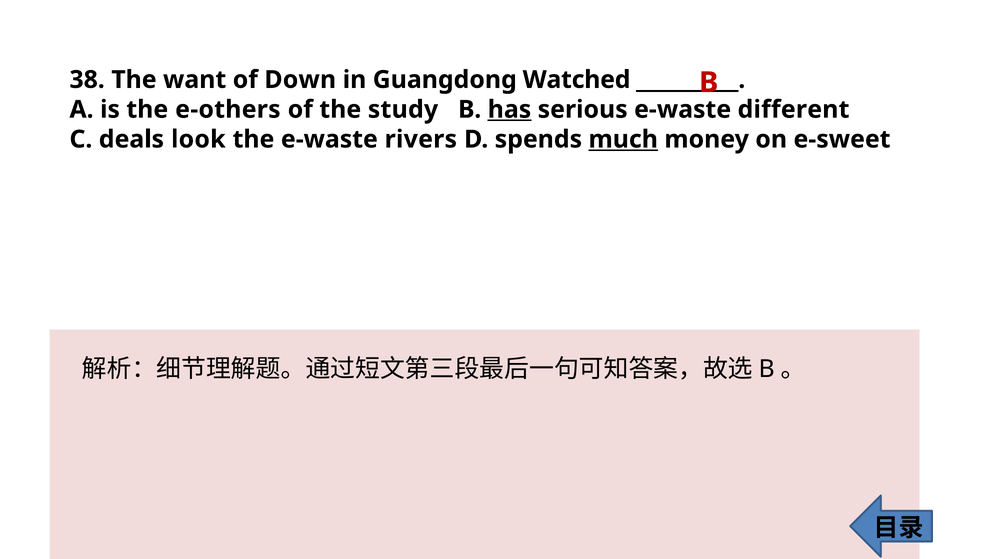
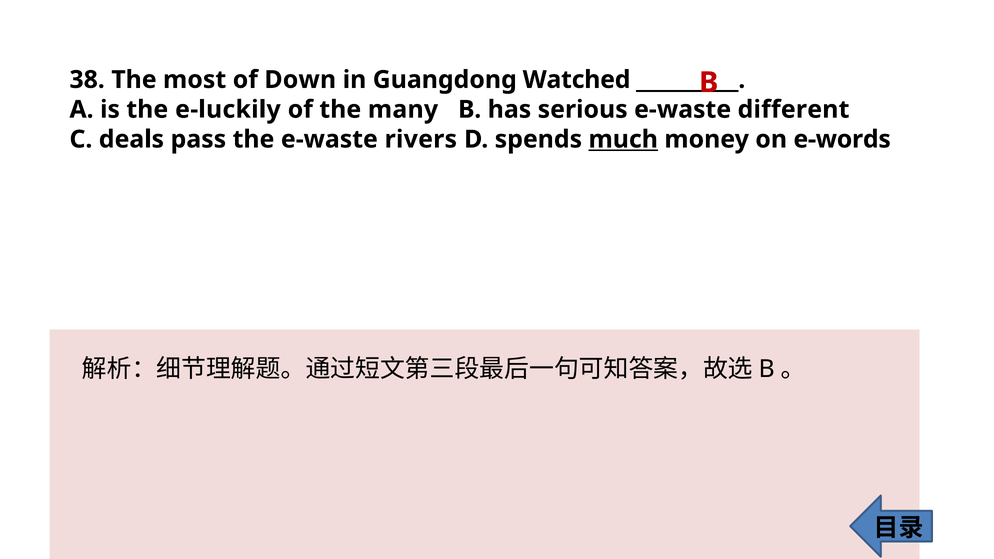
want: want -> most (195, 80)
e-others: e-others -> e-luckily (228, 110)
study: study -> many (403, 110)
has underline: present -> none (509, 110)
look: look -> pass (198, 139)
e-sweet: e-sweet -> e-words (842, 139)
